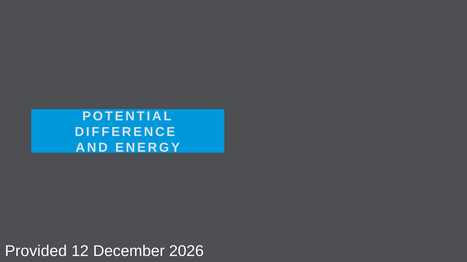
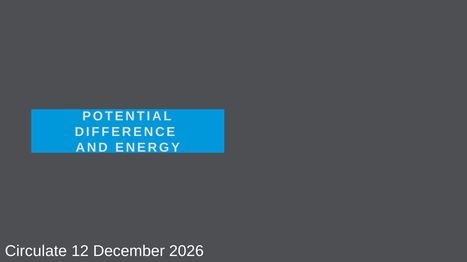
Provided: Provided -> Circulate (36, 252)
